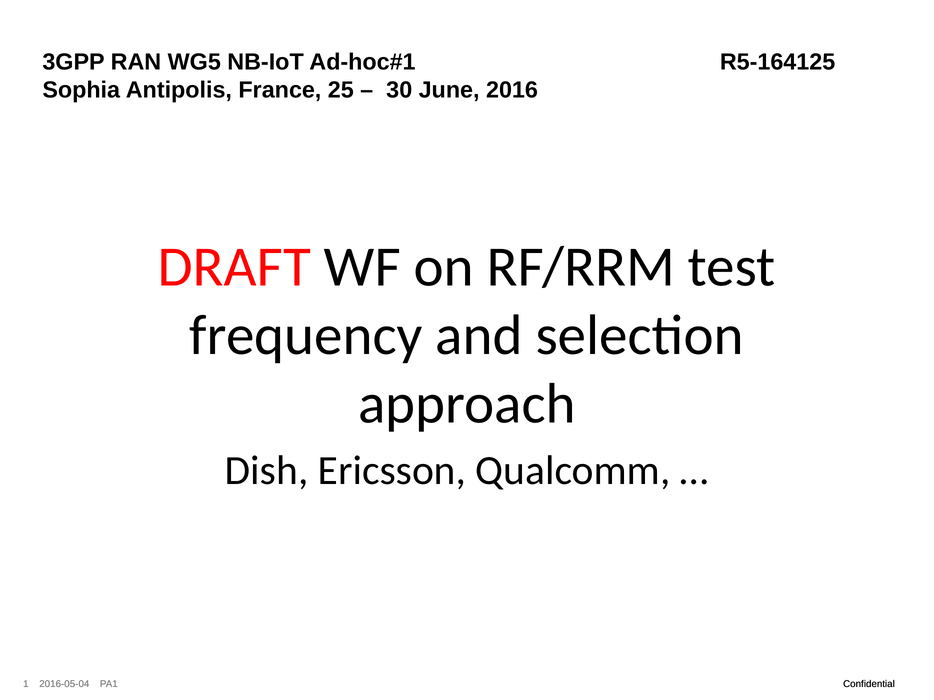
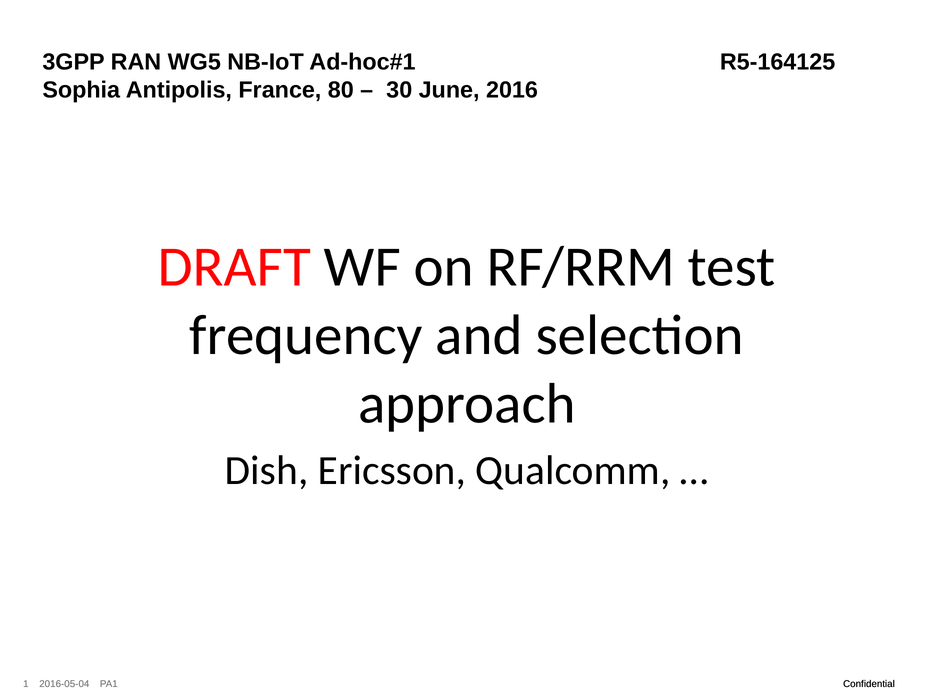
25: 25 -> 80 (341, 90)
